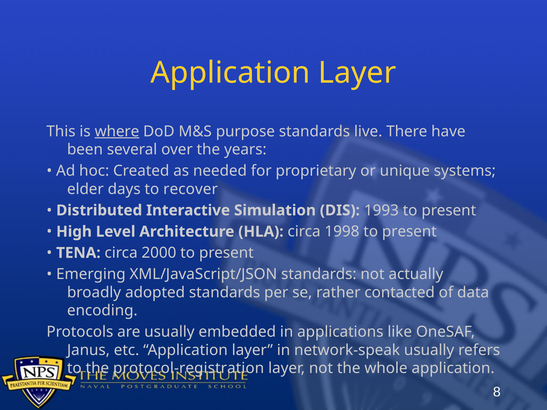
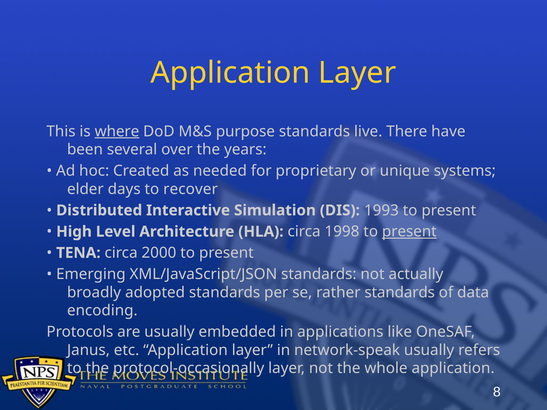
present underline: none -> present (409, 232)
rather contacted: contacted -> standards (400, 293)
protocol-registration: protocol-registration -> protocol-occasionally (189, 369)
